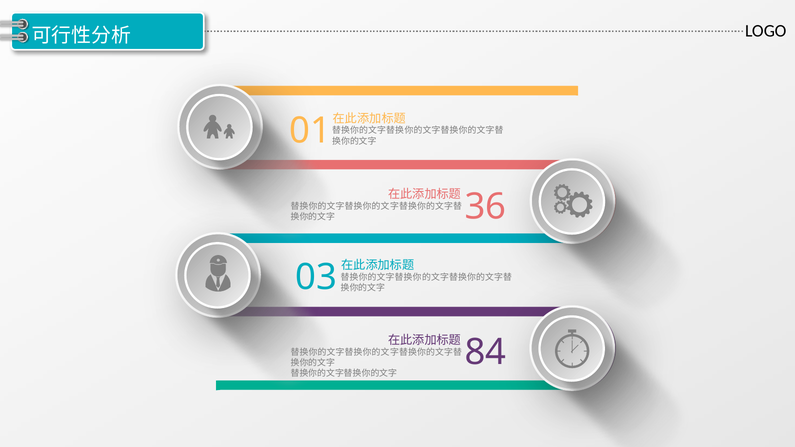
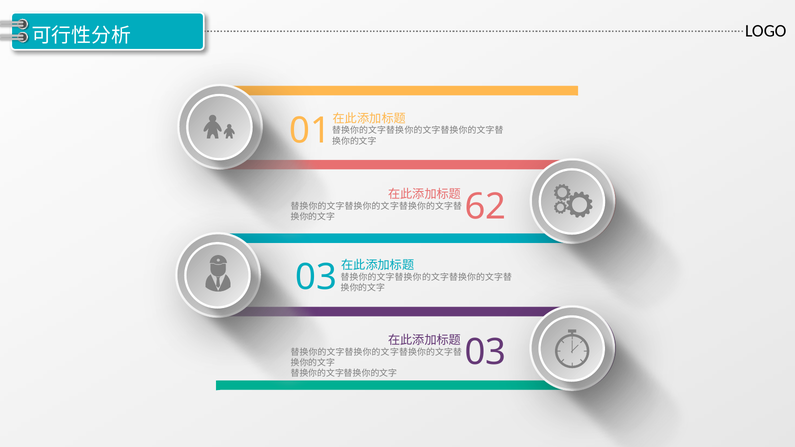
36: 36 -> 62 (485, 207)
84: 84 -> 03 (485, 353)
